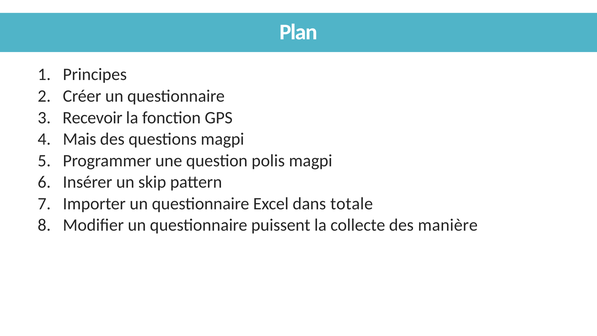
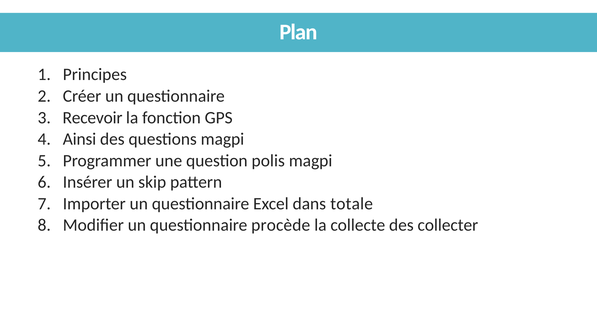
Mais: Mais -> Ainsi (80, 139)
puissent: puissent -> procède (281, 225)
manière: manière -> collecter (448, 225)
